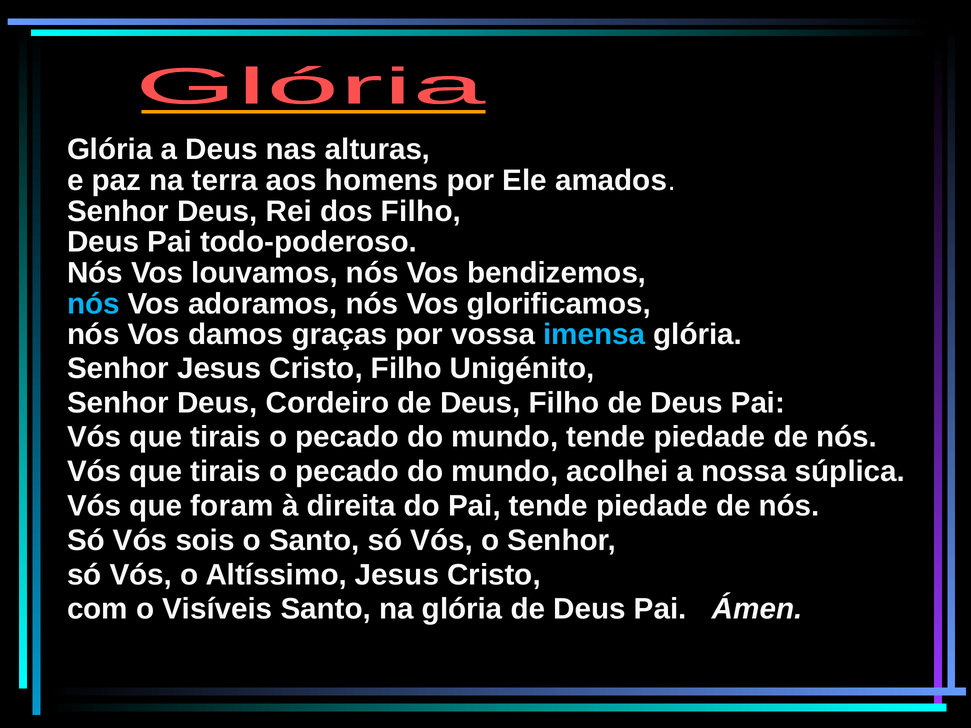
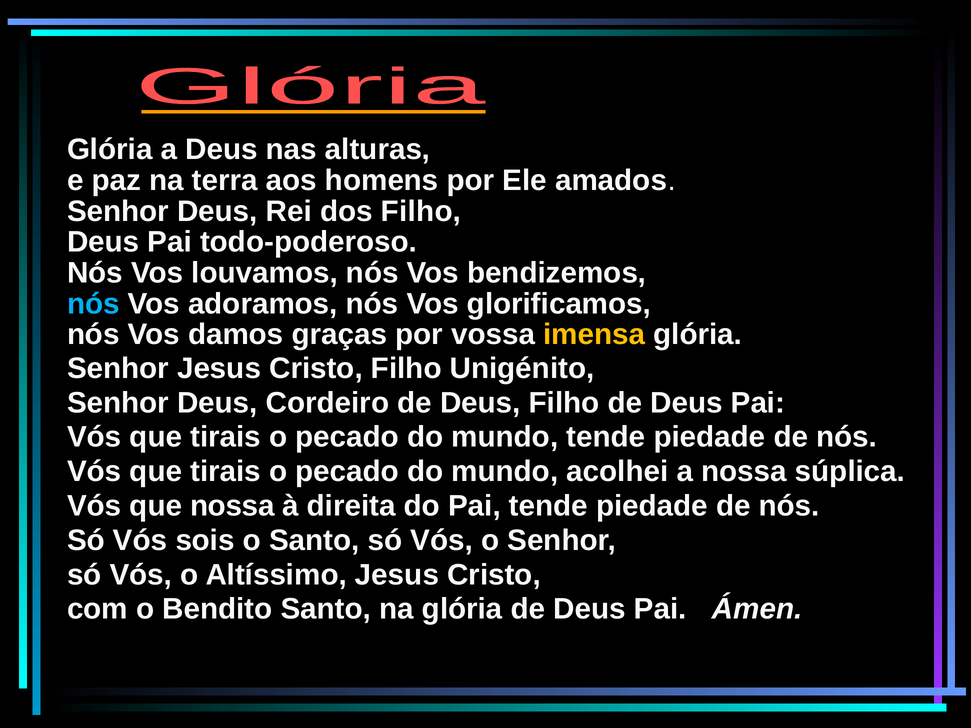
imensa colour: light blue -> yellow (594, 335)
que foram: foram -> nossa (232, 506)
Visíveis: Visíveis -> Bendito (217, 609)
